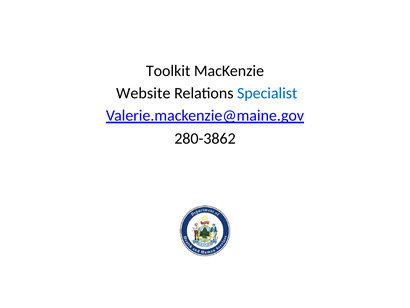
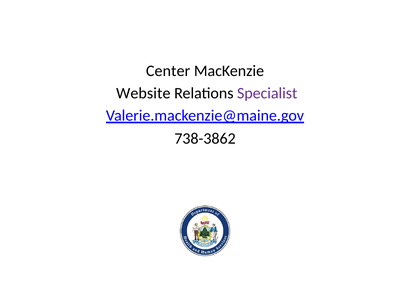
Toolkit: Toolkit -> Center (168, 71)
Specialist colour: blue -> purple (267, 93)
280-3862: 280-3862 -> 738-3862 (205, 138)
